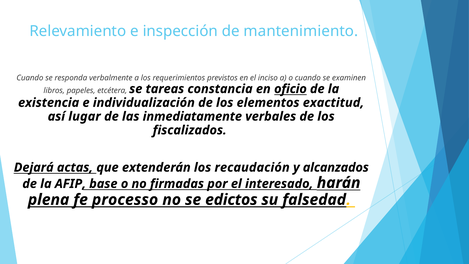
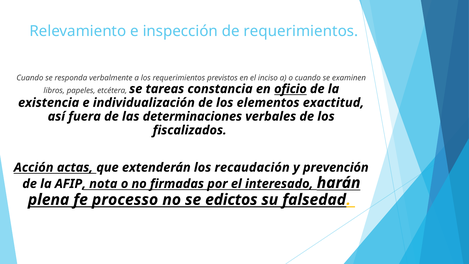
de mantenimiento: mantenimiento -> requerimientos (301, 31)
lugar: lugar -> fuera (85, 116)
inmediatamente: inmediatamente -> determinaciones (192, 116)
Dejará: Dejará -> Acción (34, 167)
alcanzados: alcanzados -> prevención (336, 167)
base: base -> nota (103, 184)
